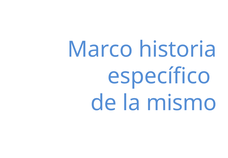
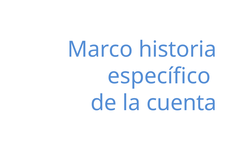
mismo: mismo -> cuenta (181, 103)
